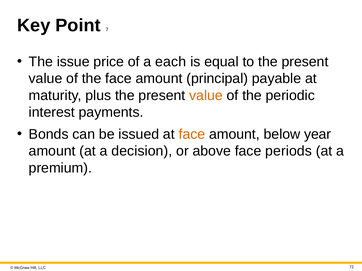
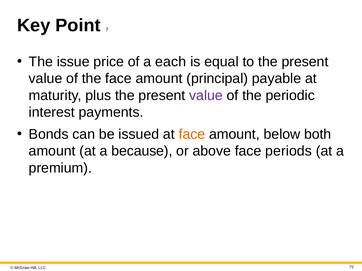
value colour: orange -> purple (206, 96)
year: year -> both (318, 134)
decision: decision -> because (142, 151)
